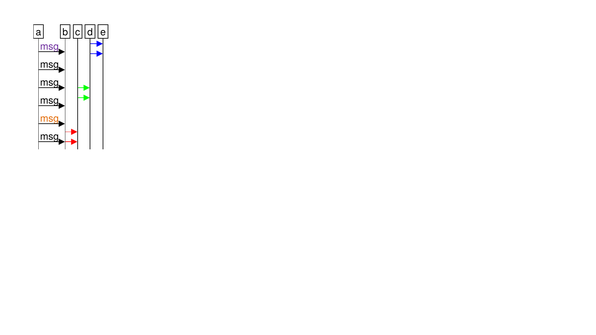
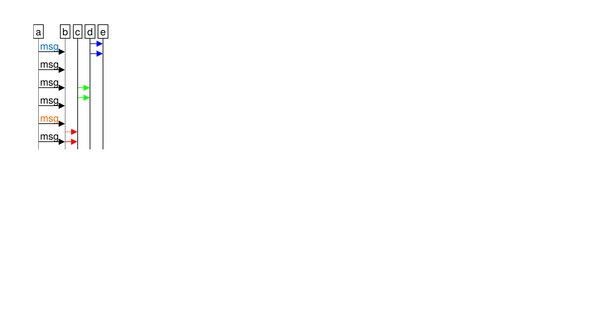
msg colour: purple -> blue (49, 47)
